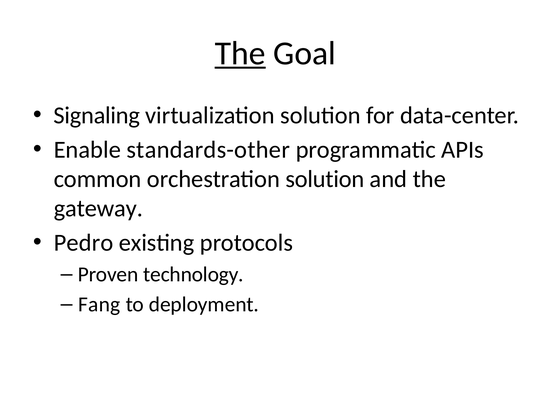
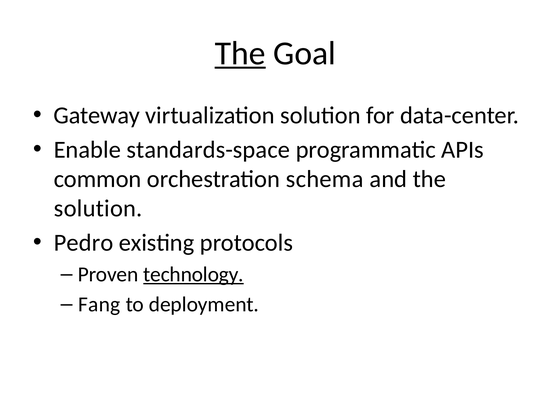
Signaling: Signaling -> Gateway (97, 116)
standards-other: standards-other -> standards-space (208, 150)
orchestration solution: solution -> schema (325, 179)
gateway: gateway -> solution (98, 209)
technology underline: none -> present (193, 275)
